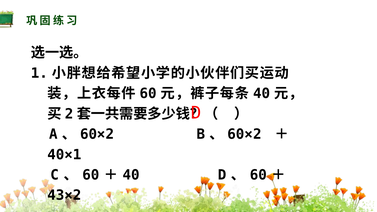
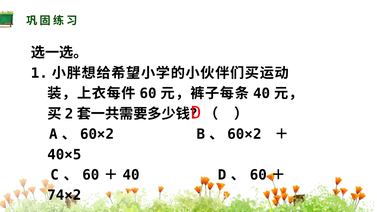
40×1: 40×1 -> 40×5 (64, 155)
43×2: 43×2 -> 74×2 (64, 195)
